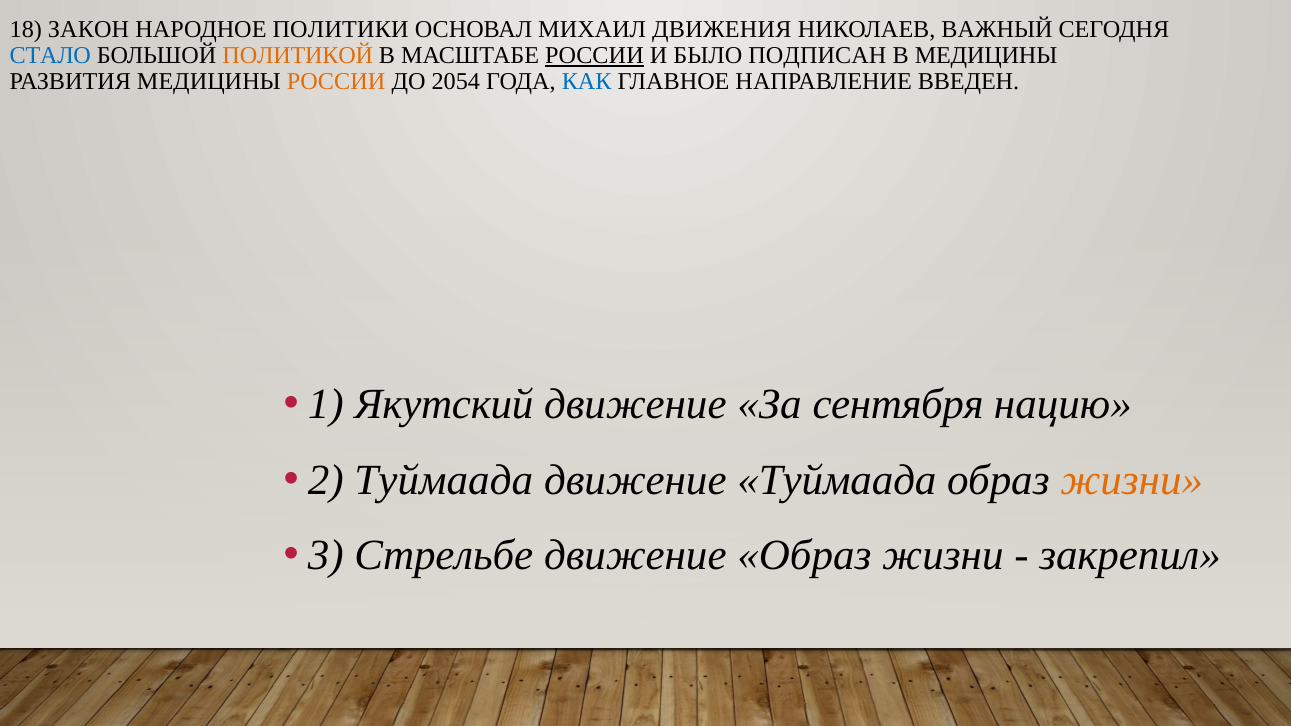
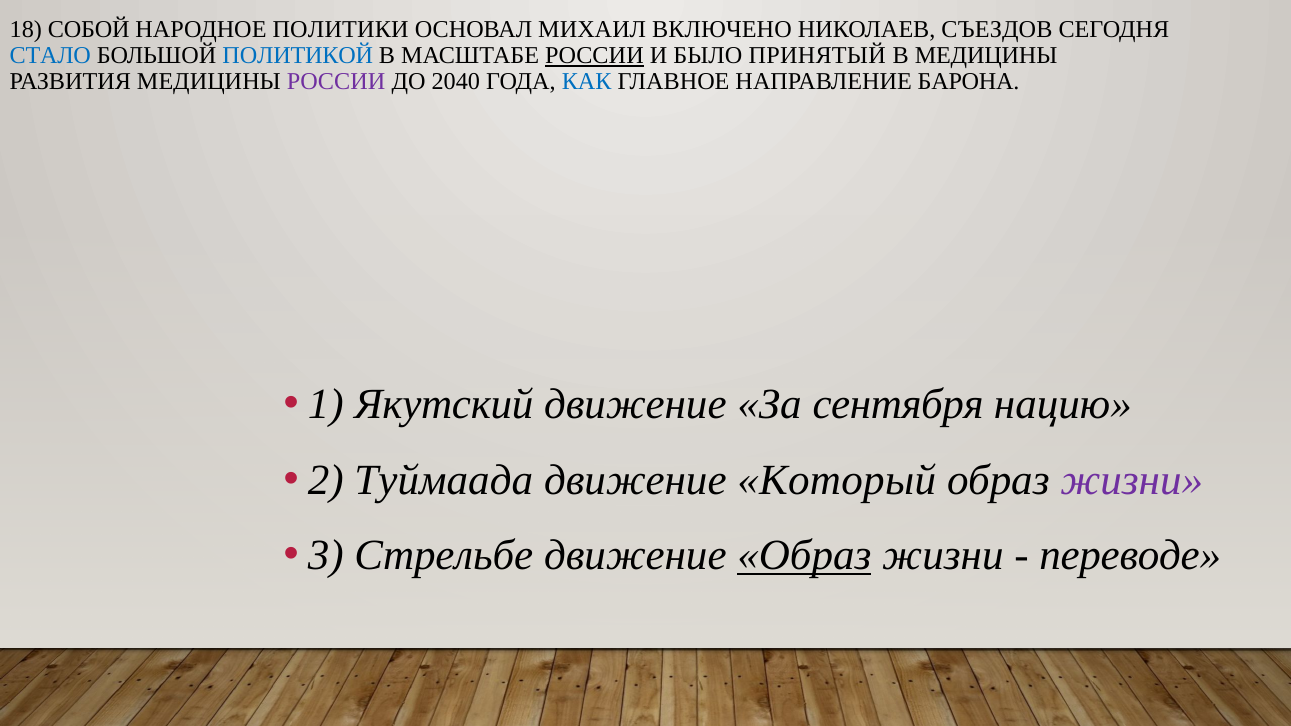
ЗАКОН: ЗАКОН -> СОБОЙ (89, 29)
ДВИЖЕНИЯ: ДВИЖЕНИЯ -> ВКЛЮЧЕНО (722, 29)
ВАЖНЫЙ: ВАЖНЫЙ -> СЪЕЗДОВ (997, 29)
ПОЛИТИКОЙ colour: orange -> blue (298, 56)
ПОДПИСАН: ПОДПИСАН -> ПРИНЯТЫЙ (817, 56)
РОССИИ colour: orange -> purple (336, 82)
2054: 2054 -> 2040 (456, 82)
ВВЕДЕН: ВВЕДЕН -> БАРОНА (969, 82)
движение Туймаада: Туймаада -> Который (837, 480)
жизни colour: orange -> purple (1132, 480)
Образ underline: none -> present (804, 556)
закрепил: закрепил -> переводе (1130, 556)
